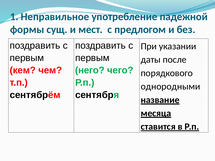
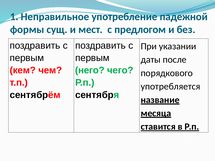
однородными: однородными -> употребляется (171, 87)
